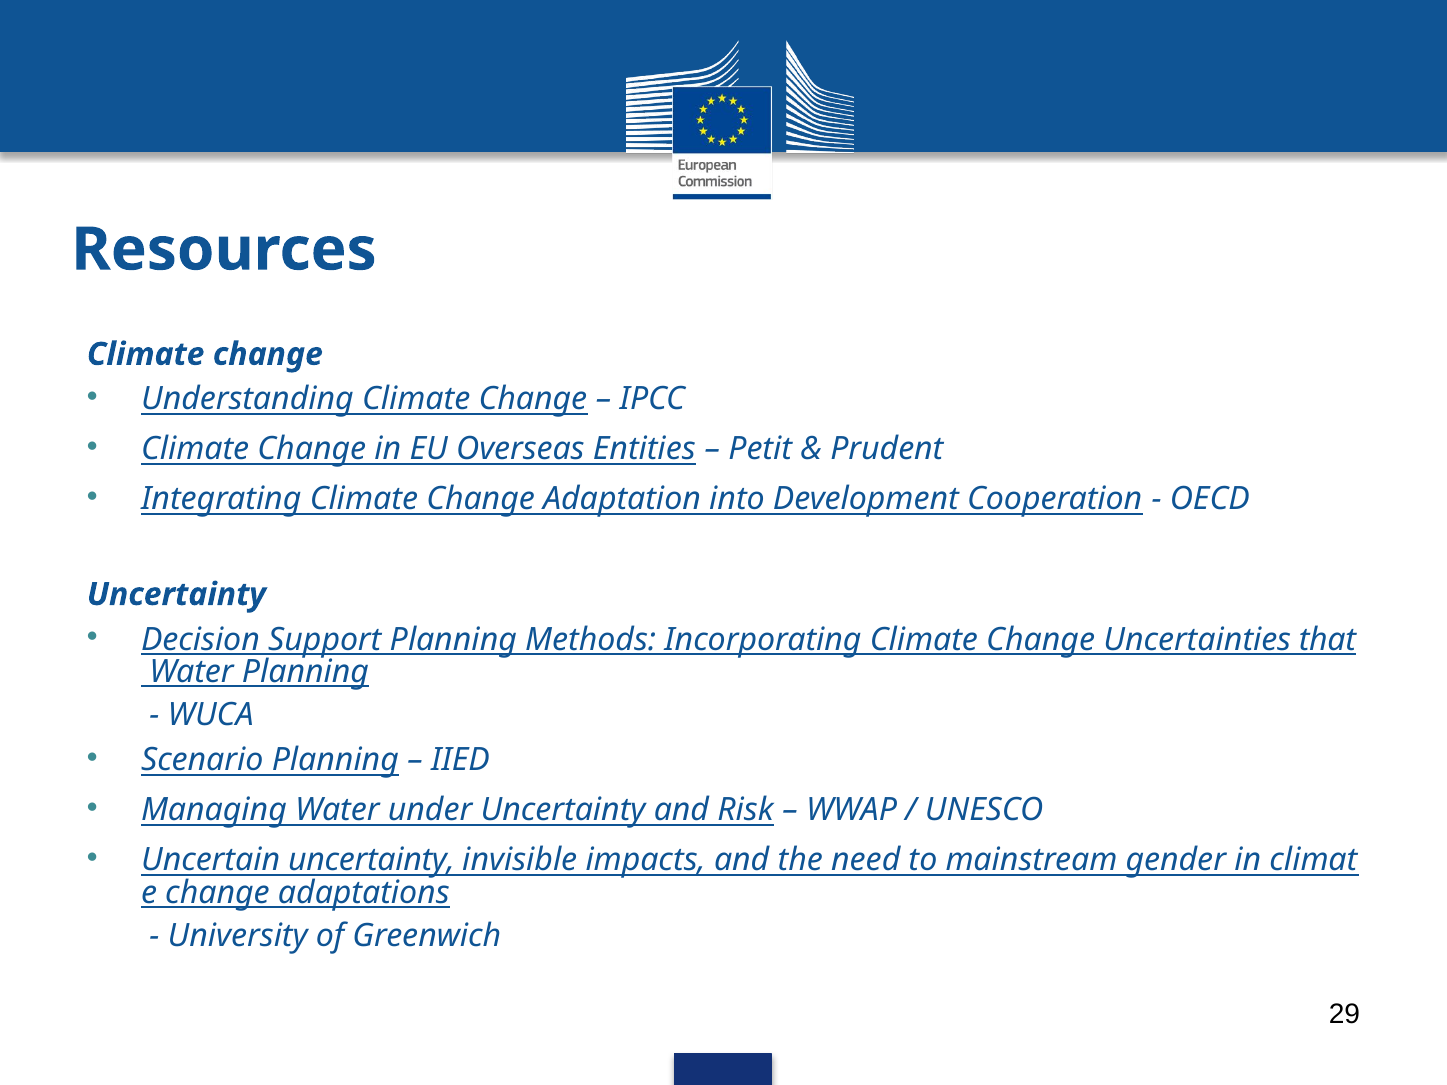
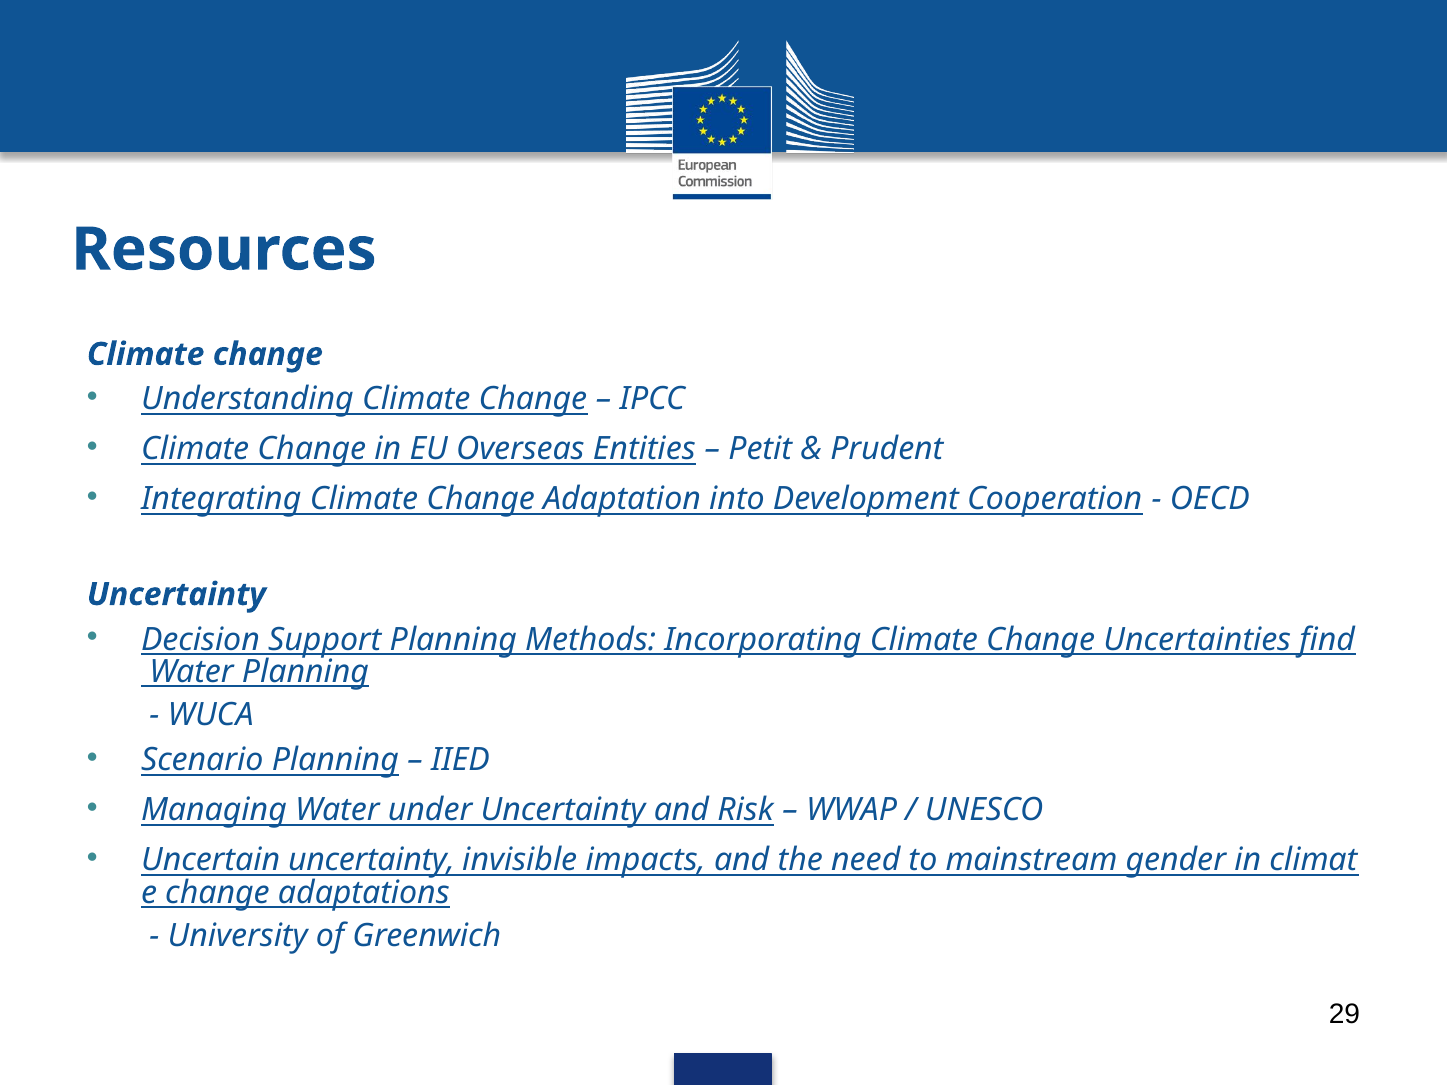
that: that -> find (1327, 640)
